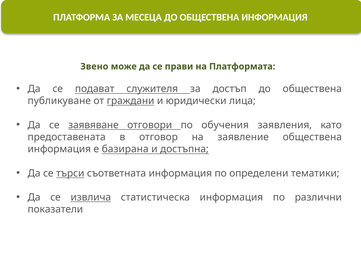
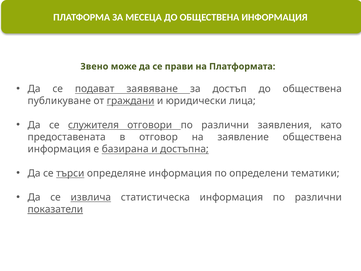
служителя: служителя -> заявяване (152, 89)
заявяване: заявяване -> служителя (93, 125)
отговори по обучения: обучения -> различни (225, 125)
съответната: съответната -> определяне (116, 173)
показатели underline: none -> present (55, 209)
